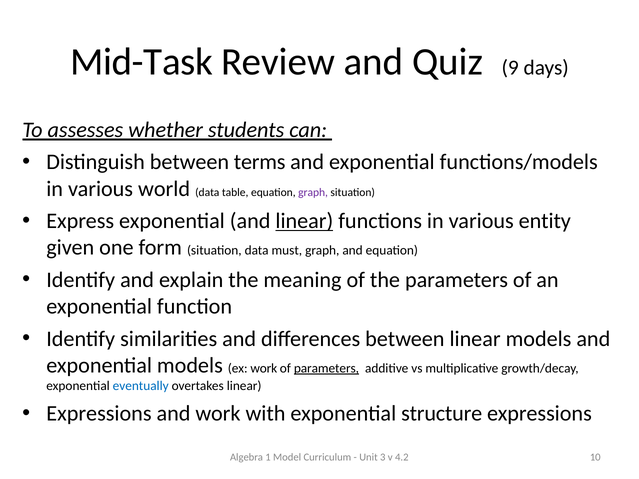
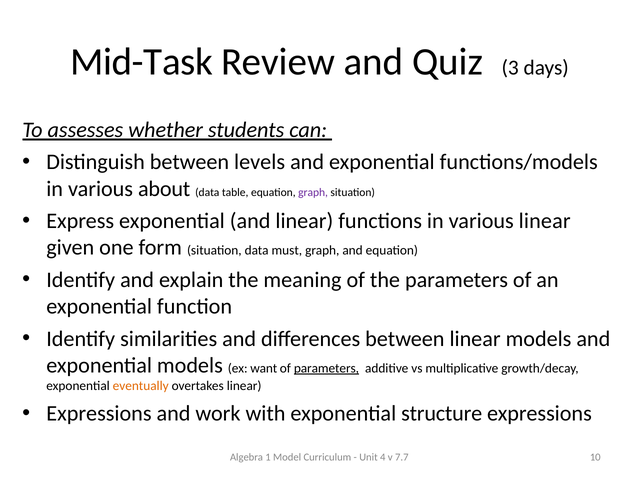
9: 9 -> 3 (510, 68)
terms: terms -> levels (260, 162)
world: world -> about (164, 189)
linear underline: present -> none (304, 221)
various entity: entity -> linear (545, 221)
ex work: work -> want (264, 368)
eventually colour: blue -> orange (141, 386)
3: 3 -> 4 (383, 458)
4.2: 4.2 -> 7.7 (402, 458)
